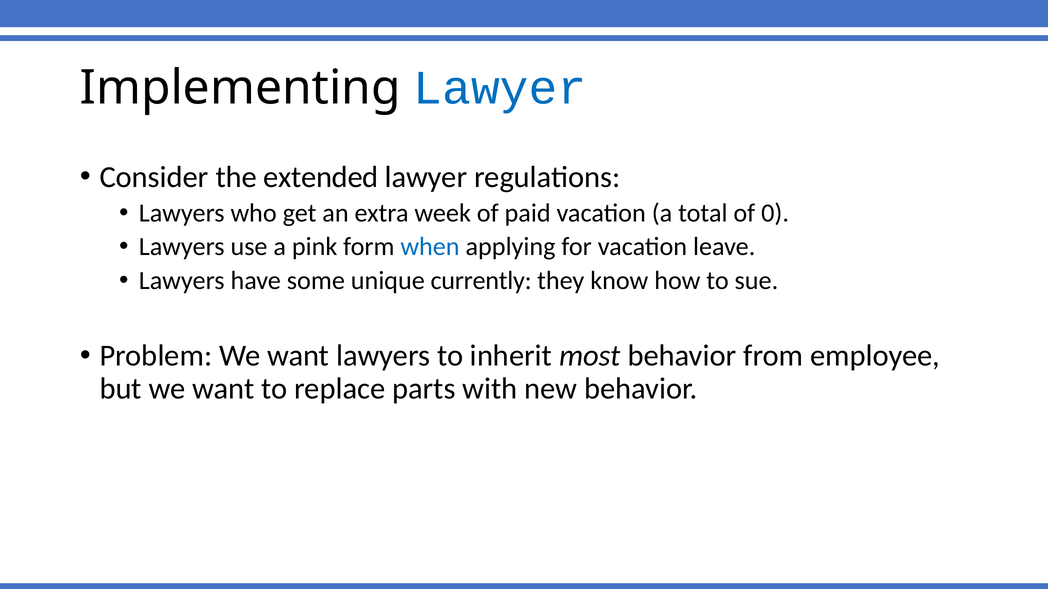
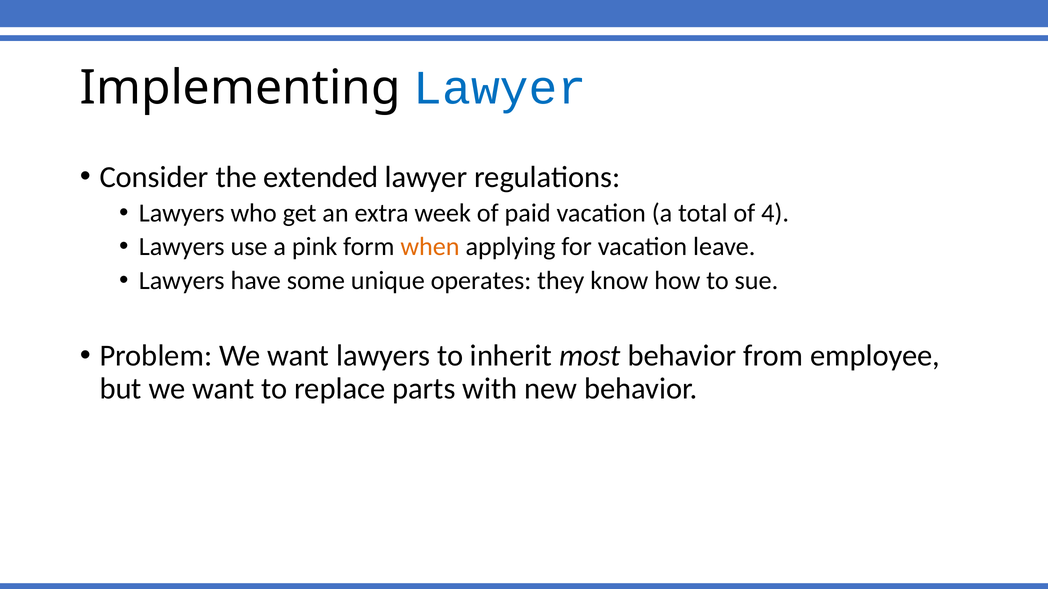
0: 0 -> 4 (775, 213)
when colour: blue -> orange (430, 247)
currently: currently -> operates (481, 281)
